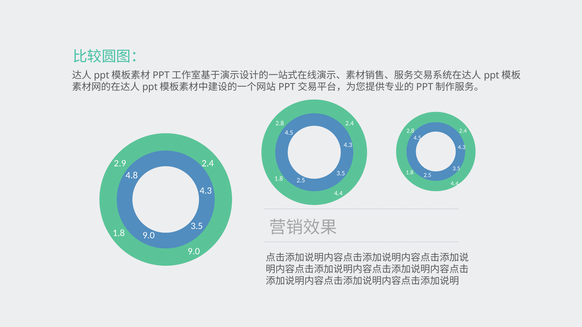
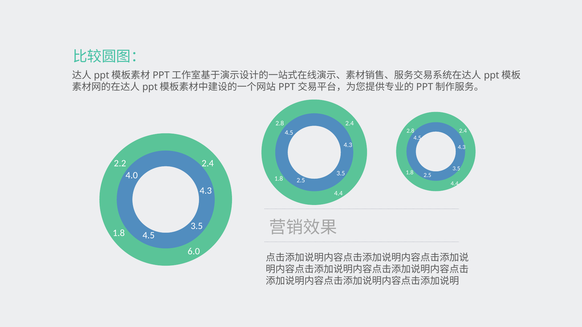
2.9: 2.9 -> 2.2 (120, 164)
4.8: 4.8 -> 4.0 (132, 175)
9.0: 9.0 -> 4.5 (149, 235)
9.0: 9.0 -> 6.0 (194, 252)
